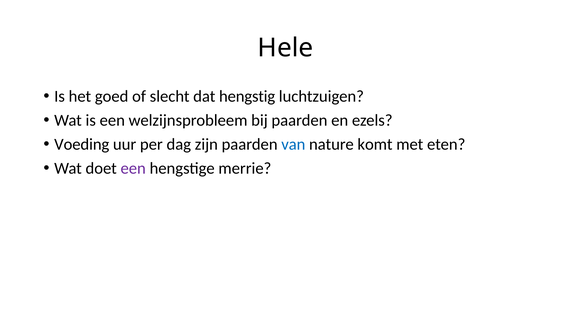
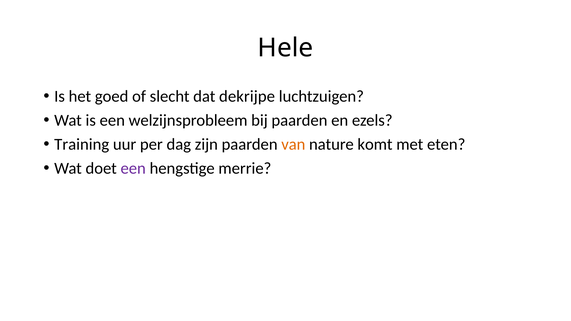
hengstig: hengstig -> dekrijpe (247, 97)
Voeding: Voeding -> Training (82, 144)
van colour: blue -> orange (293, 144)
